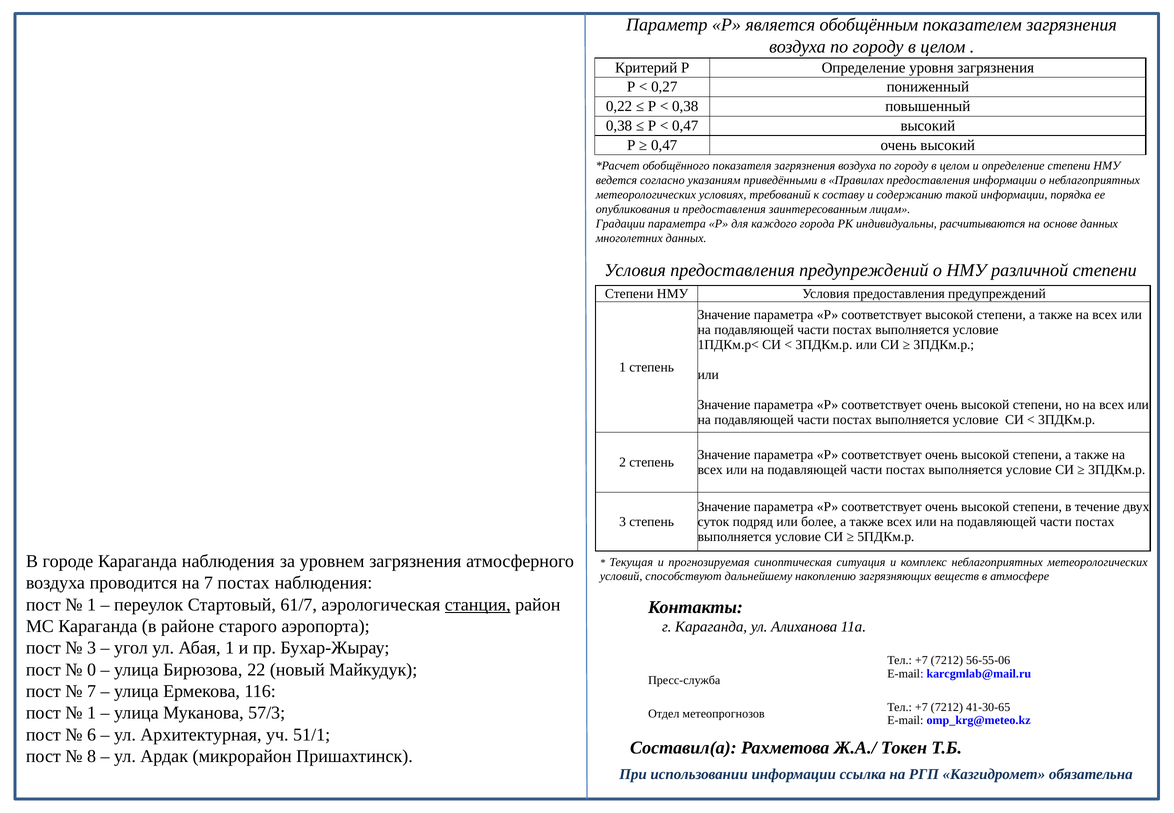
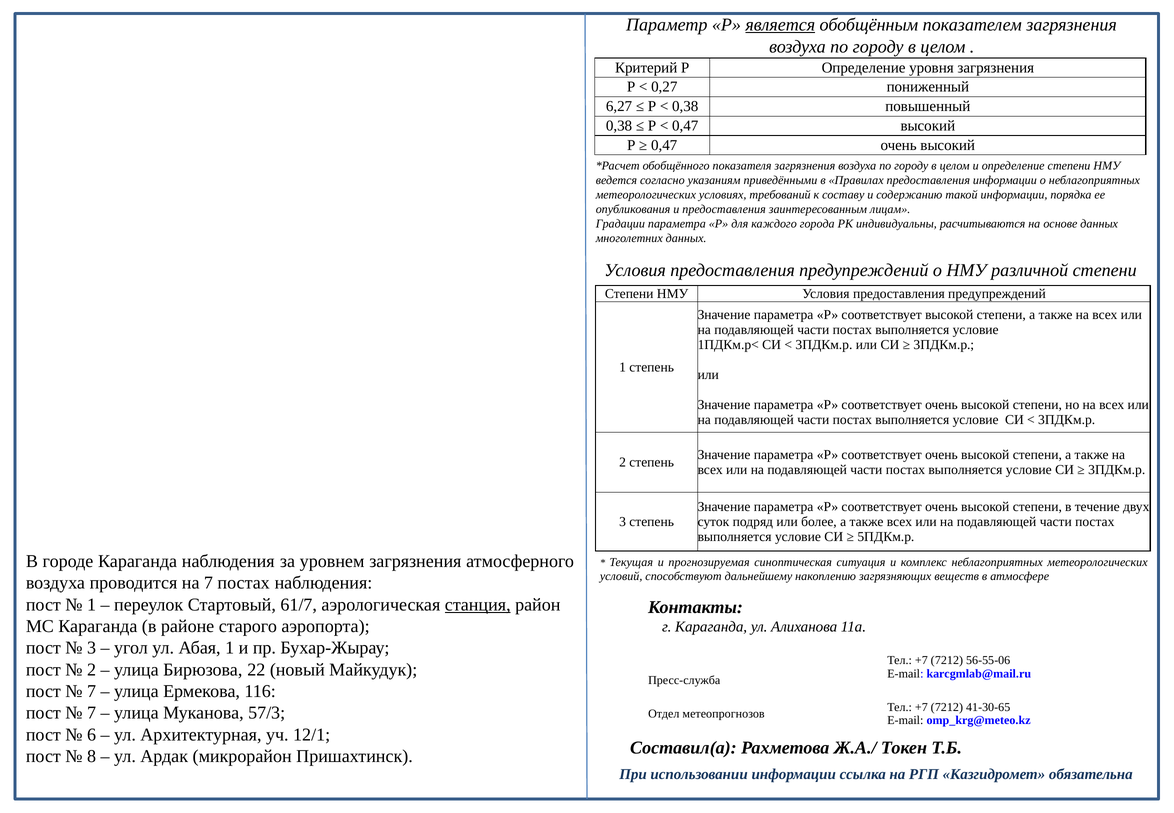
является underline: none -> present (780, 25)
0,22: 0,22 -> 6,27 (619, 106)
0: 0 -> 2 (92, 669)
1: 1 -> 7 (92, 713)
51/1: 51/1 -> 12/1 (312, 734)
